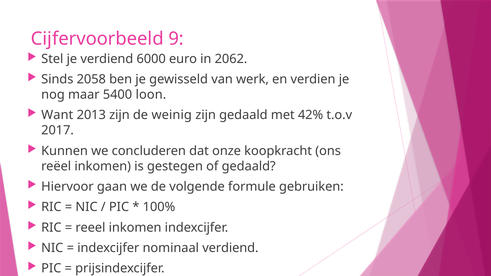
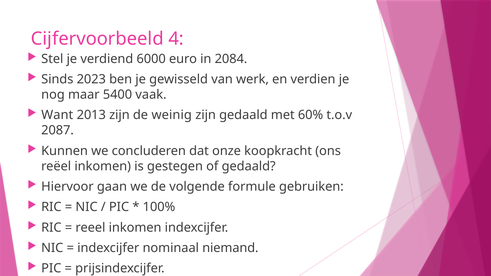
9: 9 -> 4 (176, 39)
2062: 2062 -> 2084 (231, 59)
2058: 2058 -> 2023 (91, 79)
loon: loon -> vaak (151, 95)
42%: 42% -> 60% (311, 115)
2017: 2017 -> 2087 (58, 130)
nominaal verdiend: verdiend -> niemand (230, 248)
